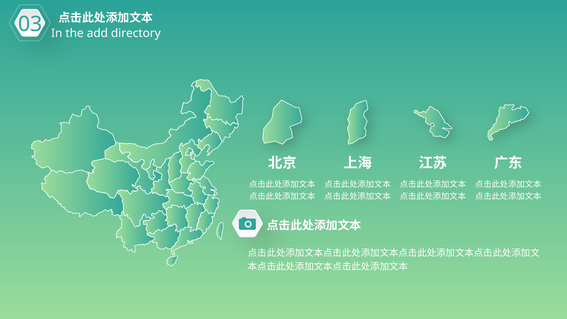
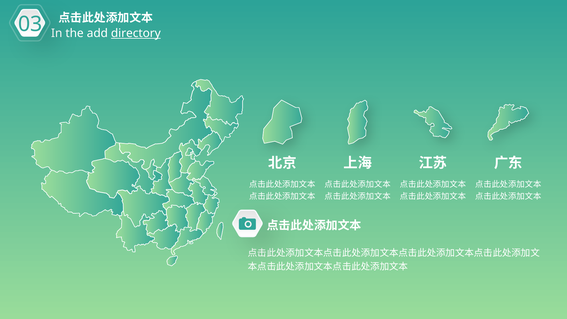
directory underline: none -> present (136, 33)
